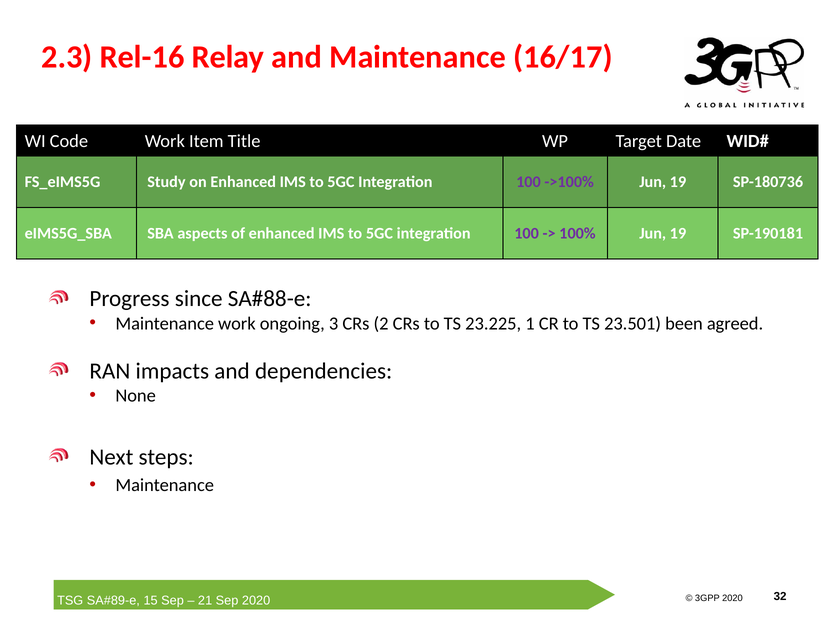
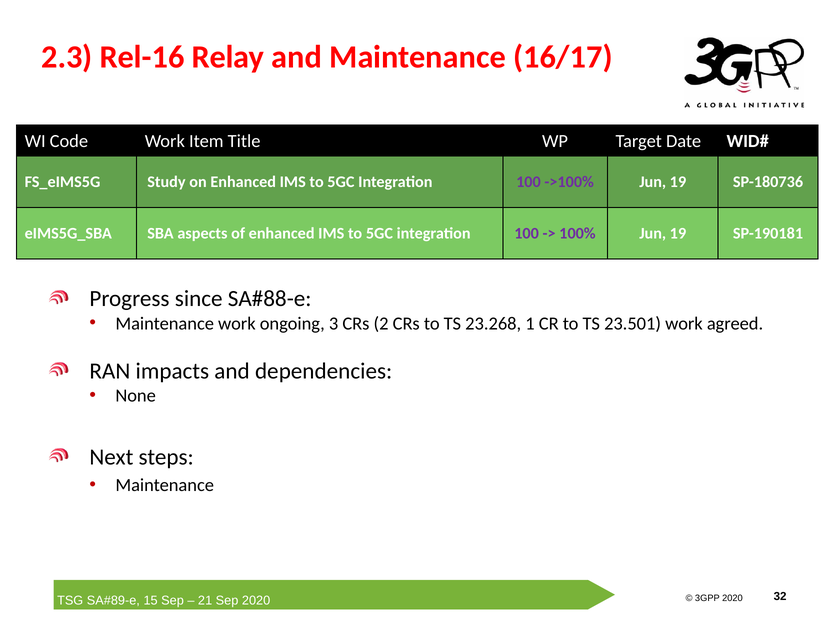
23.225: 23.225 -> 23.268 (493, 323)
23.501 been: been -> work (684, 323)
